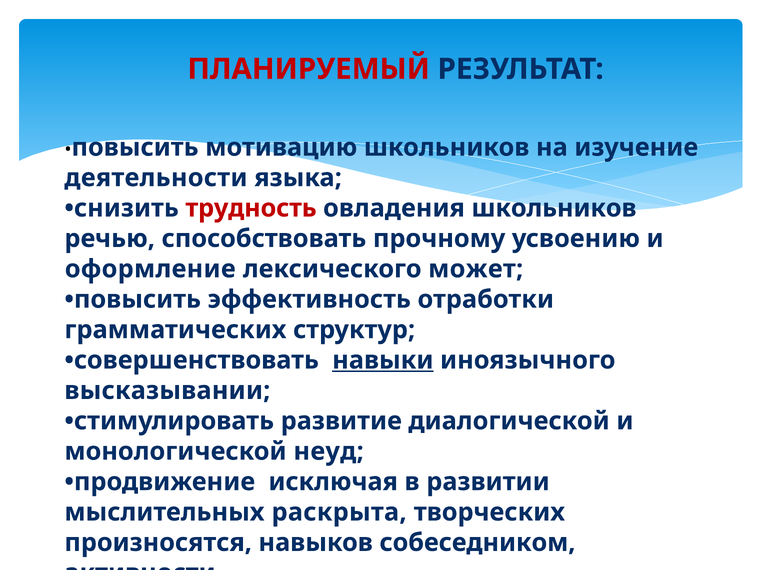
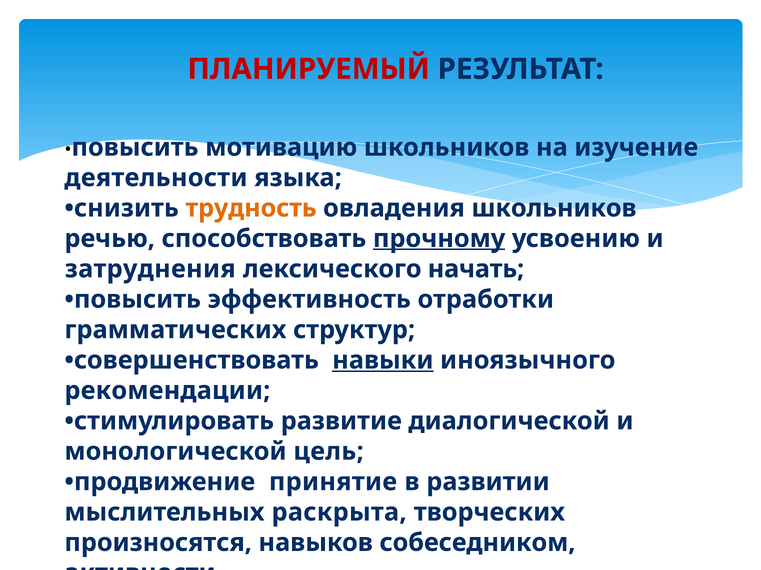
трудность colour: red -> orange (251, 208)
прочному underline: none -> present (439, 239)
оформление: оформление -> затруднения (150, 269)
может: может -> начать (476, 269)
высказывании: высказывании -> рекомендации (167, 391)
неуд: неуд -> цель (329, 452)
исключая: исключая -> принятие (333, 482)
